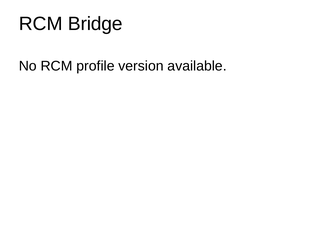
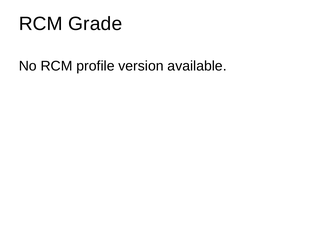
Bridge: Bridge -> Grade (95, 24)
